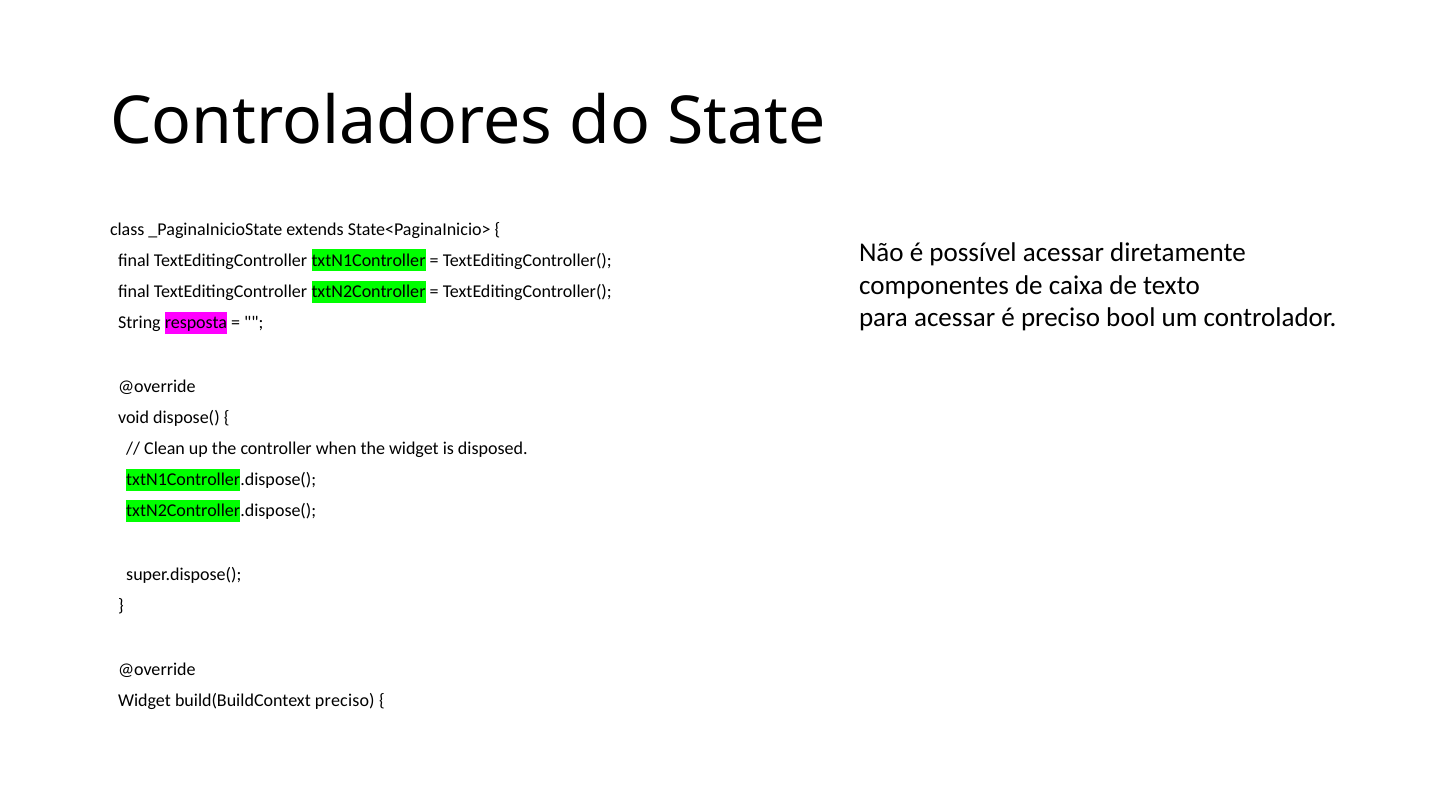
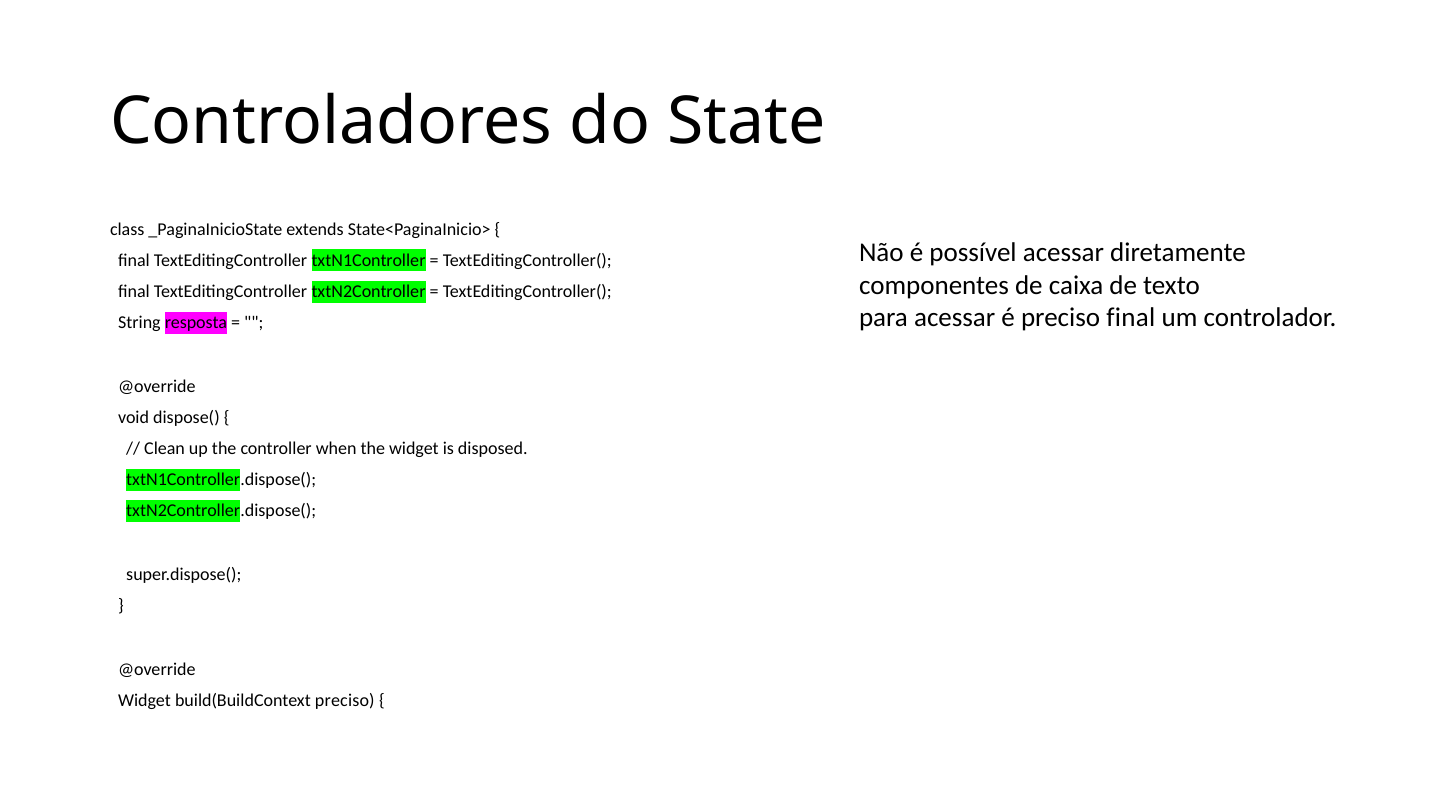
preciso bool: bool -> final (1131, 318)
